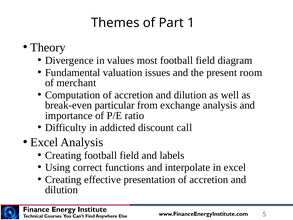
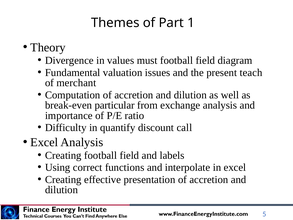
most: most -> must (147, 60)
room: room -> teach (251, 72)
addicted: addicted -> quantify (118, 128)
